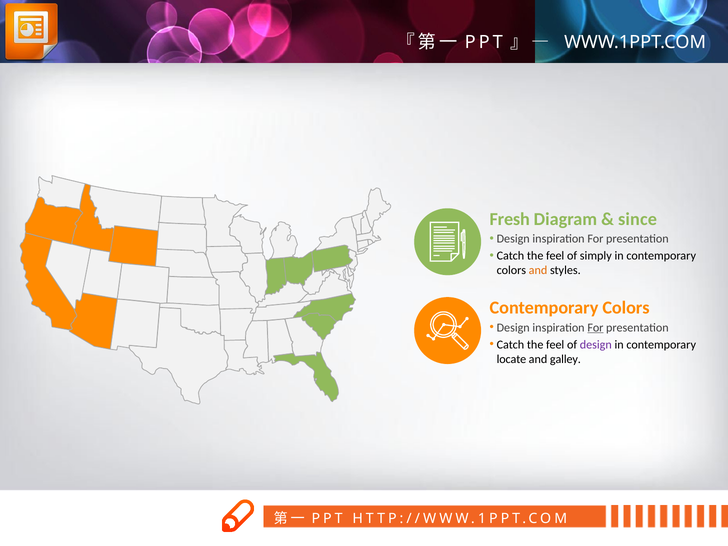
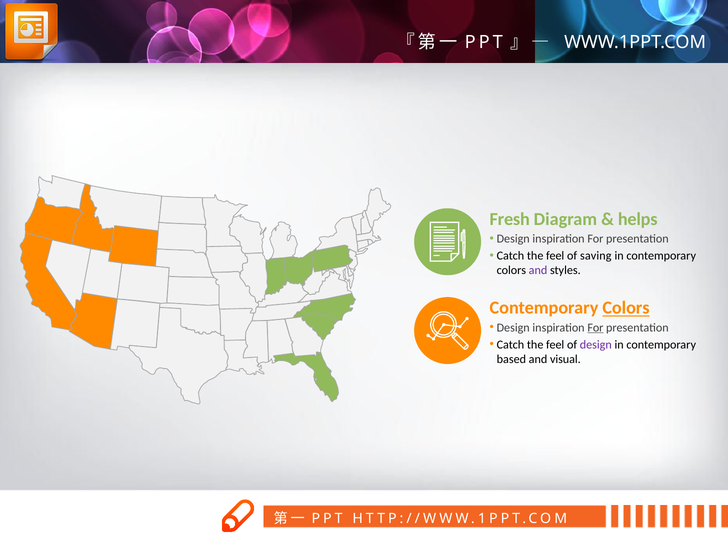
since: since -> helps (638, 219)
simply: simply -> saving (596, 256)
and colour: orange -> purple (538, 270)
Colors underline: none -> present (626, 308)
locate: locate -> based (511, 359)
galley: galley -> visual (565, 359)
